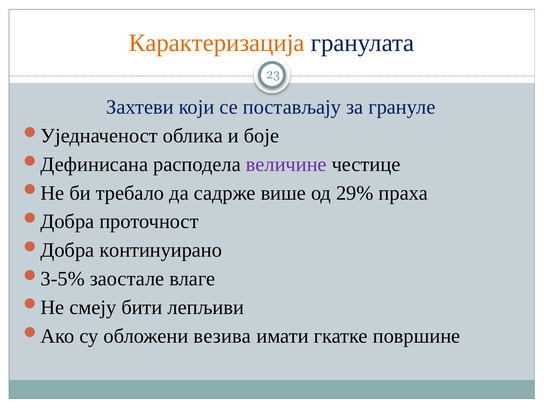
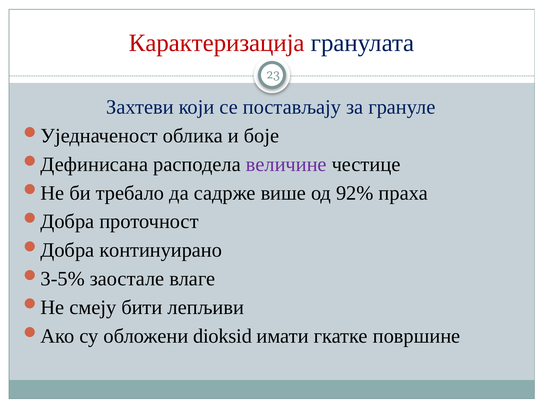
Карактеризација colour: orange -> red (217, 43)
29%: 29% -> 92% (355, 193)
везива: везива -> dioksid (223, 336)
